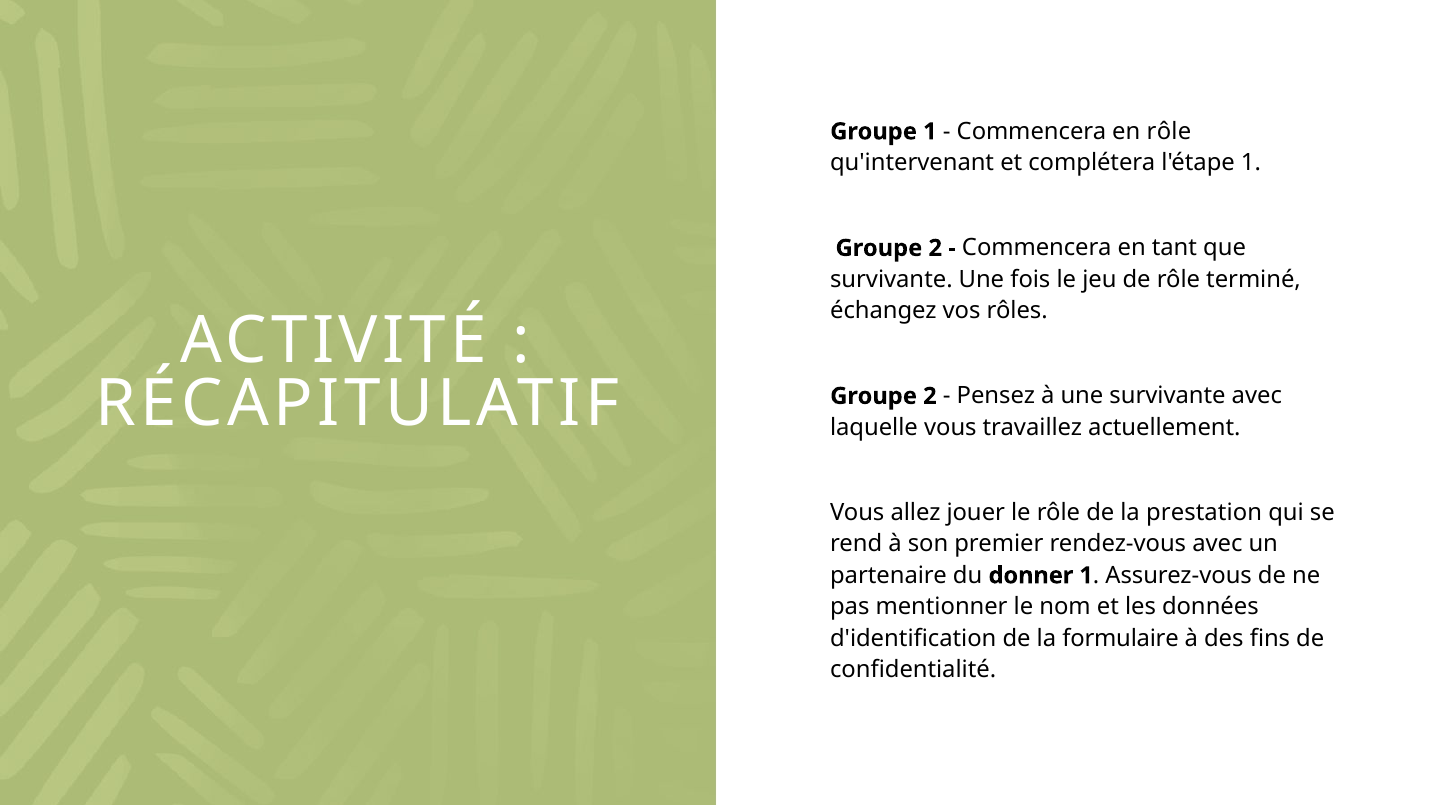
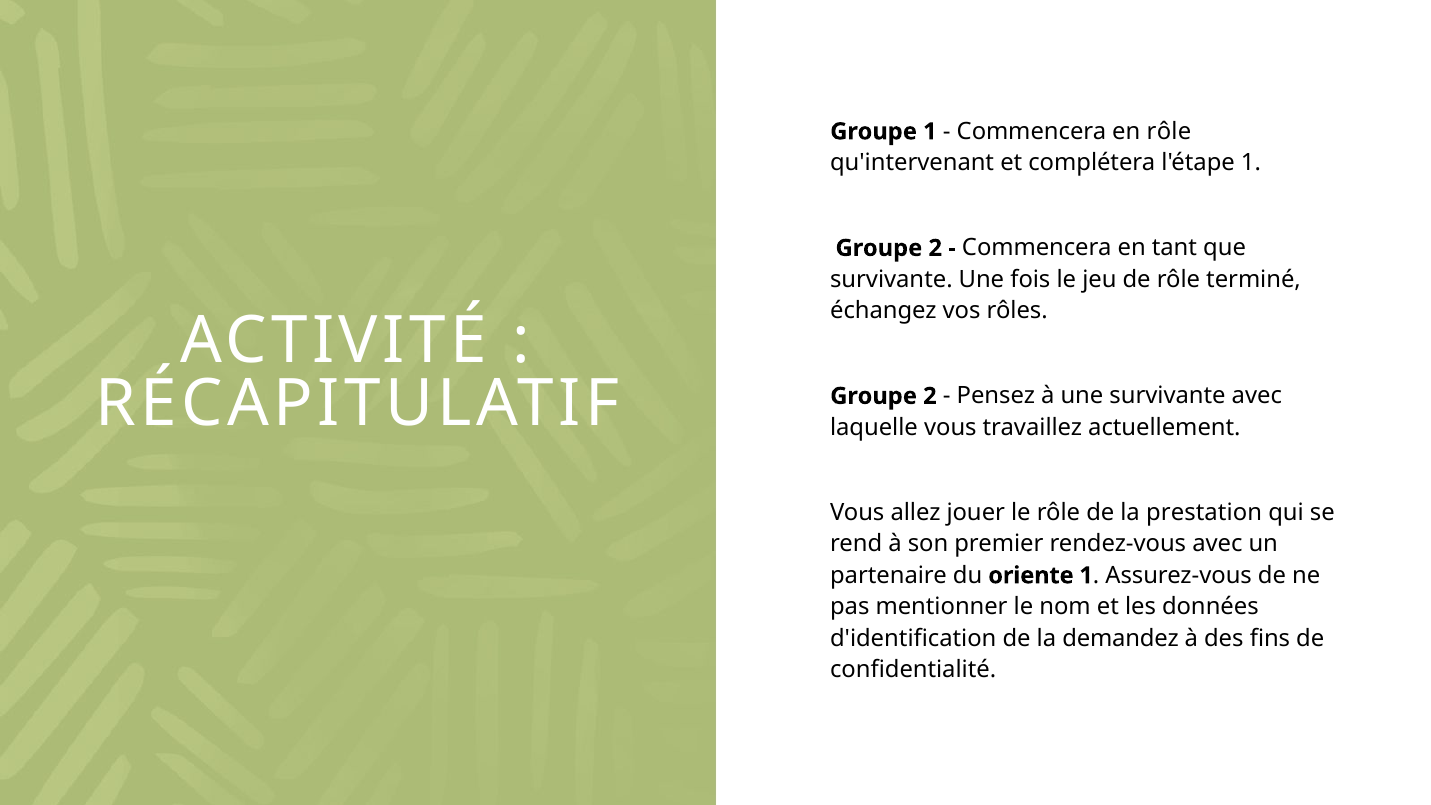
donner: donner -> oriente (1031, 575)
formulaire: formulaire -> demandez (1121, 638)
